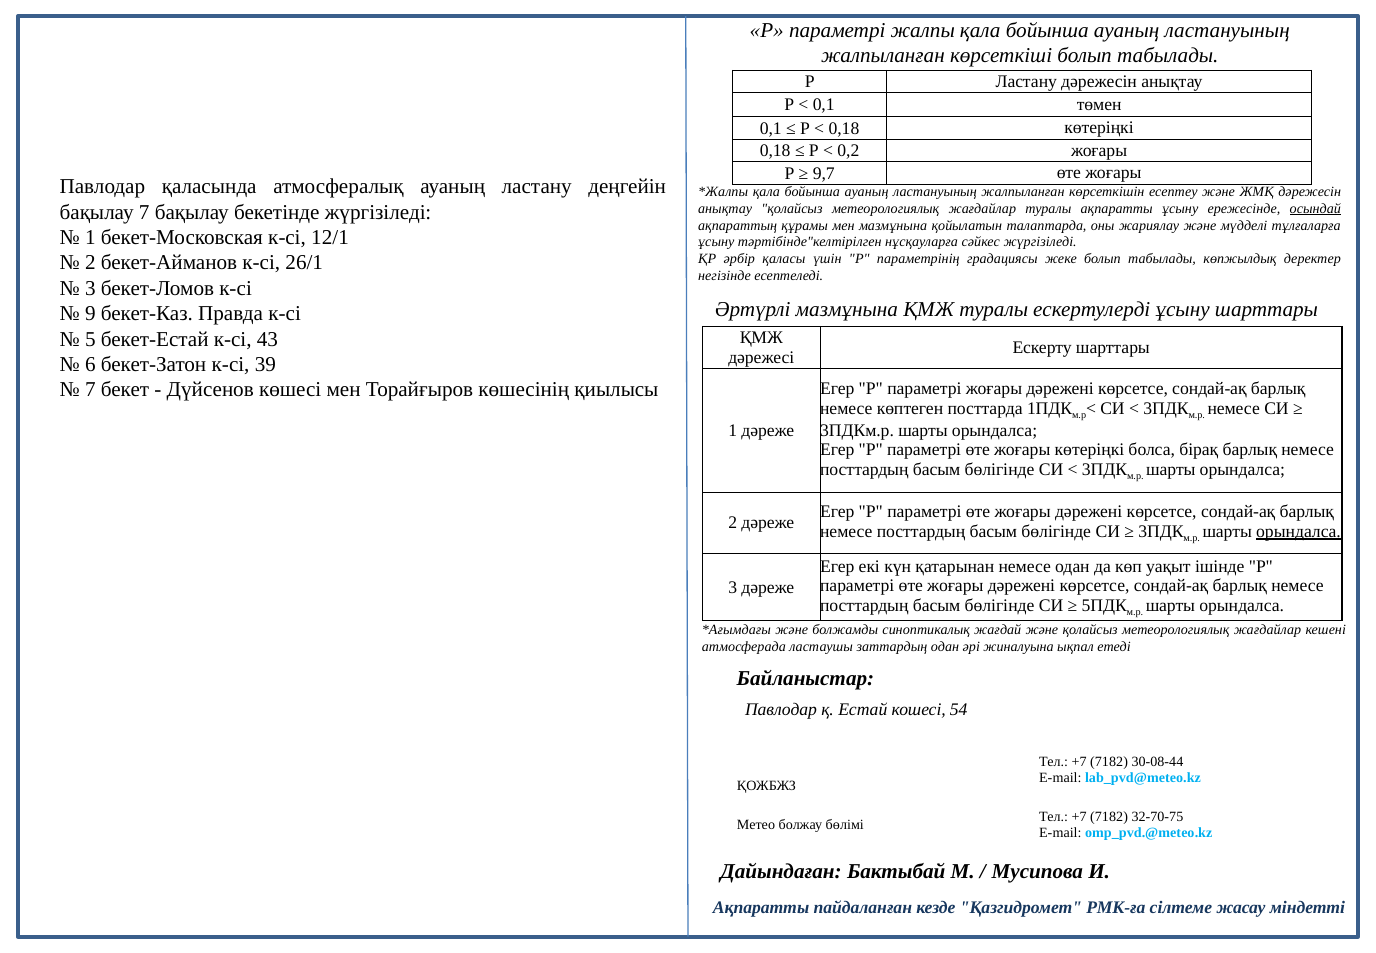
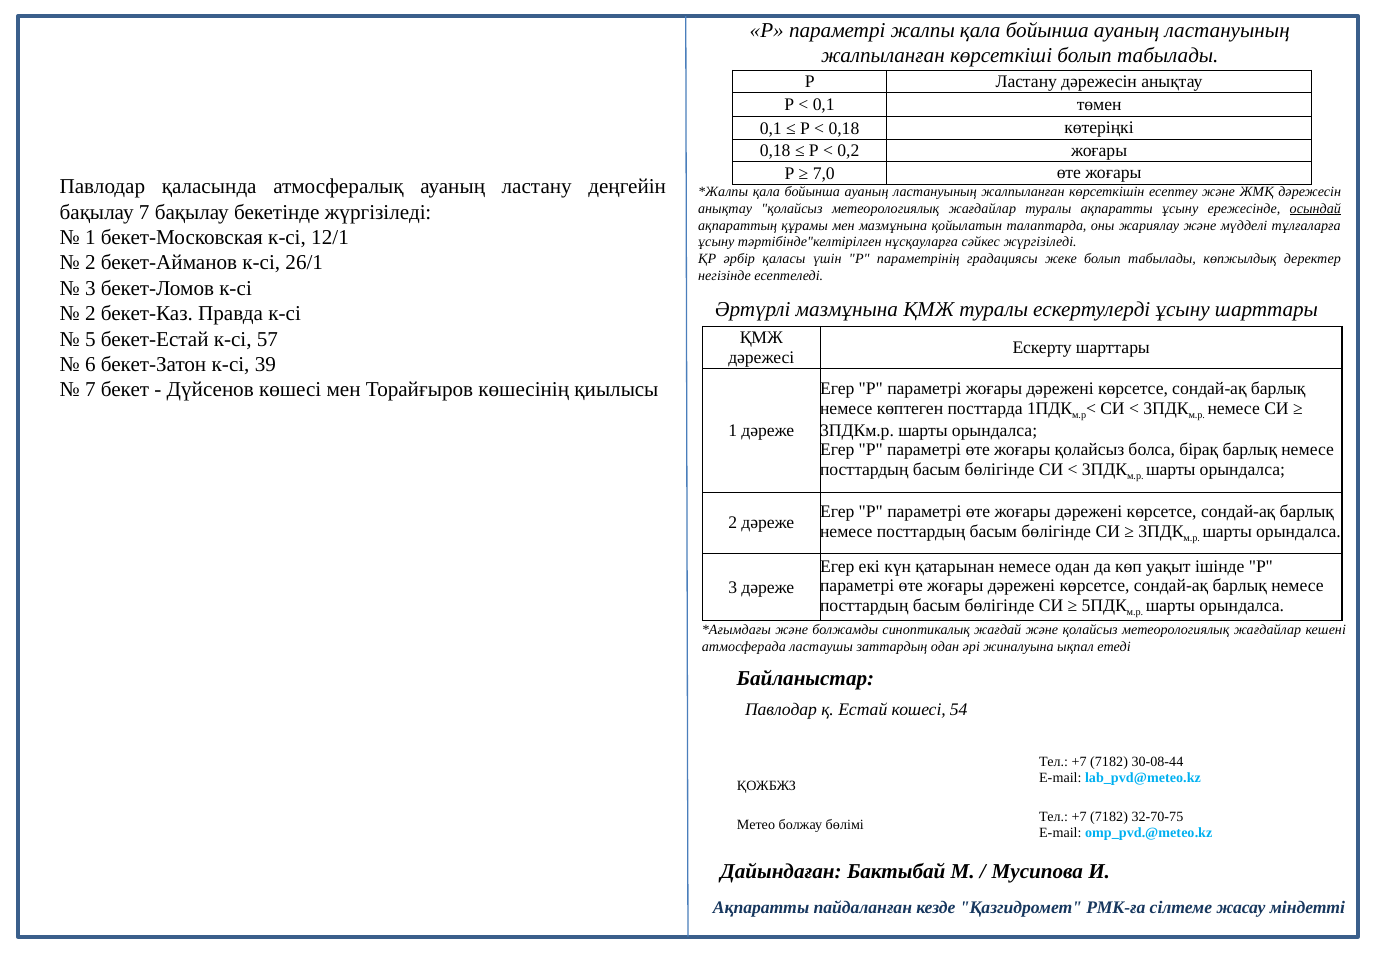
9,7: 9,7 -> 7,0 (824, 174)
9: 9 -> 2 (90, 314)
43: 43 -> 57 (267, 339)
жоғары көтеріңкі: көтеріңкі -> қолайсыз (1089, 450)
орындалса underline: present -> none (1298, 531)
